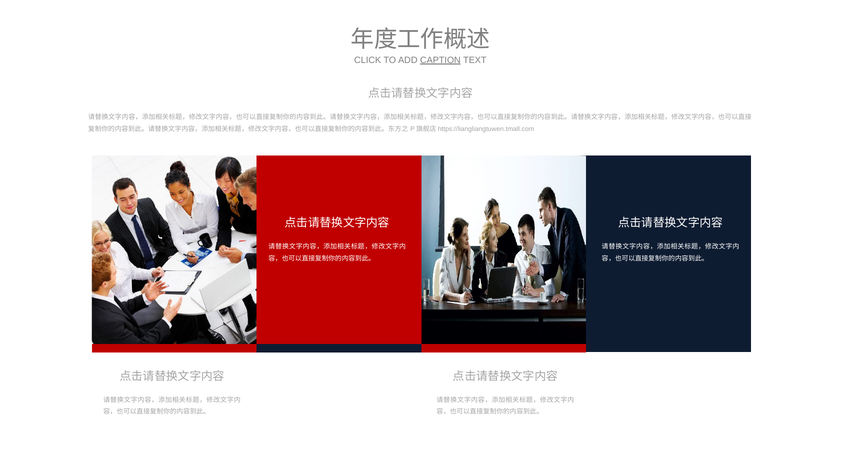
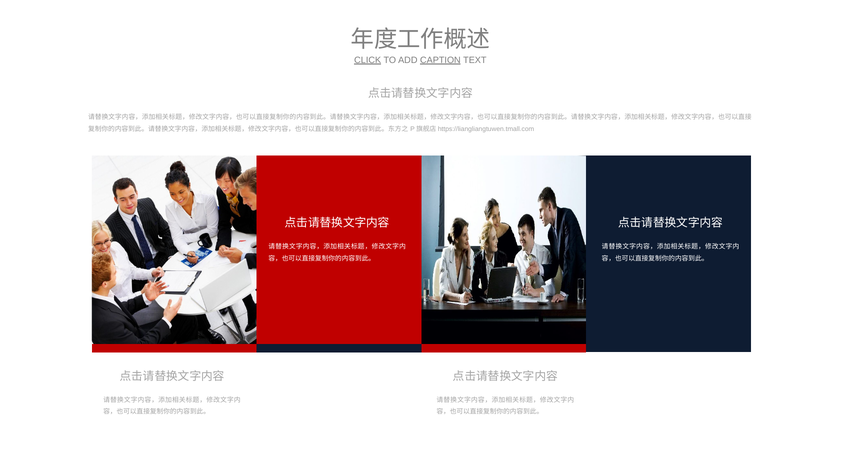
CLICK underline: none -> present (368, 60)
